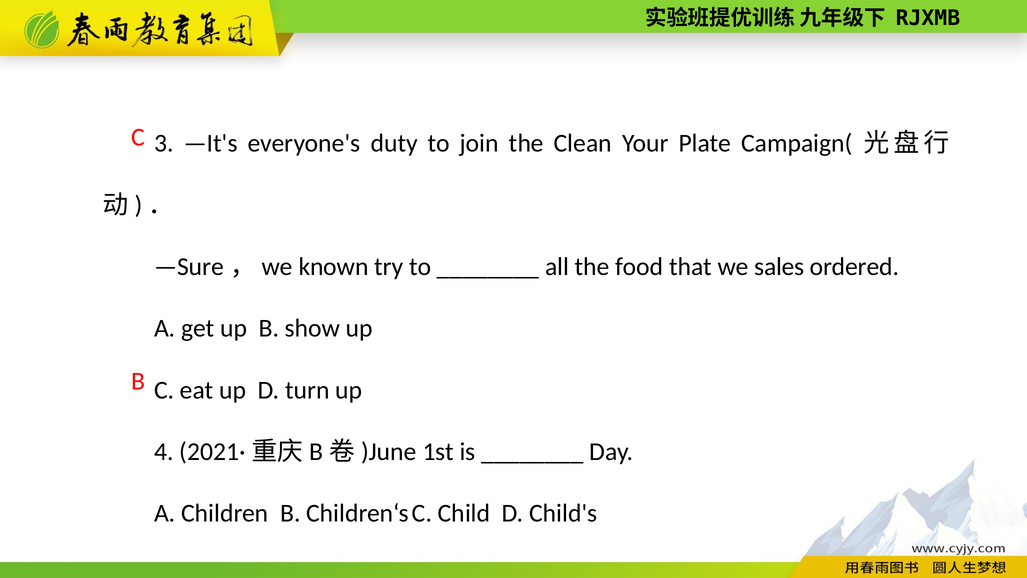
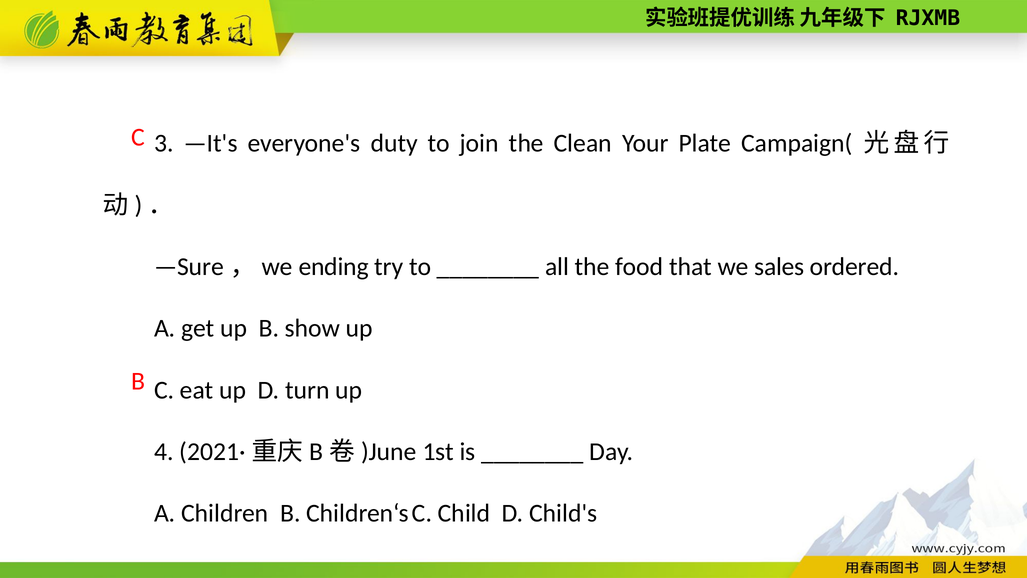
known: known -> ending (334, 267)
